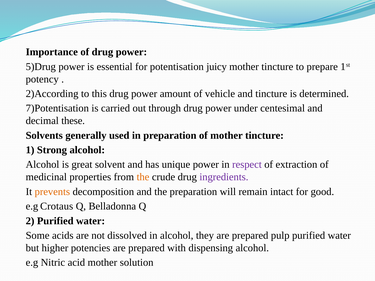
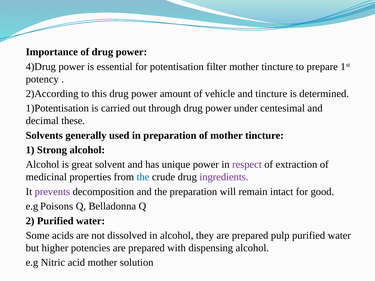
5)Drug: 5)Drug -> 4)Drug (41, 67)
juicy: juicy -> filter (217, 67)
7)Potentisation: 7)Potentisation -> 1)Potentisation (57, 108)
the colour: orange -> blue (143, 177)
prevents colour: orange -> purple (52, 192)
Crotaus: Crotaus -> Poisons (57, 206)
